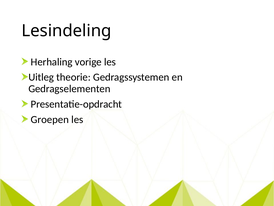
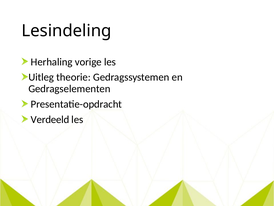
Groepen: Groepen -> Verdeeld (50, 119)
